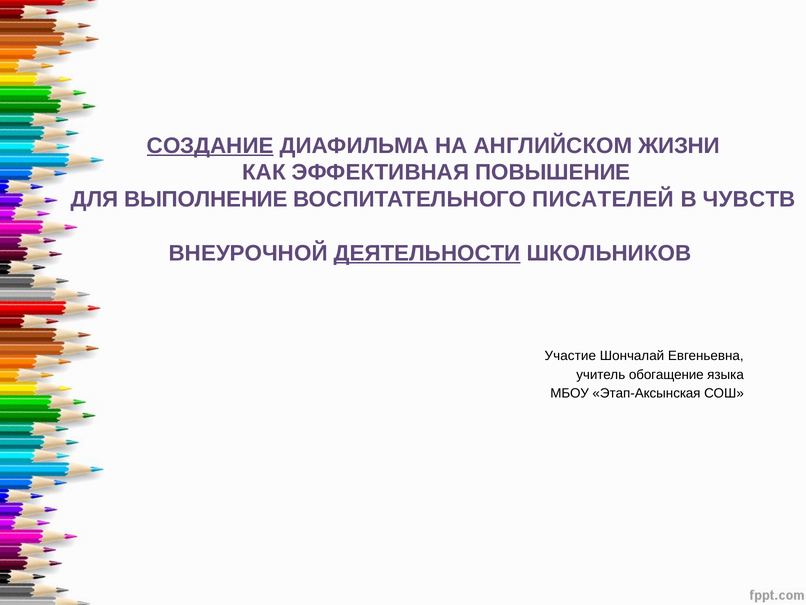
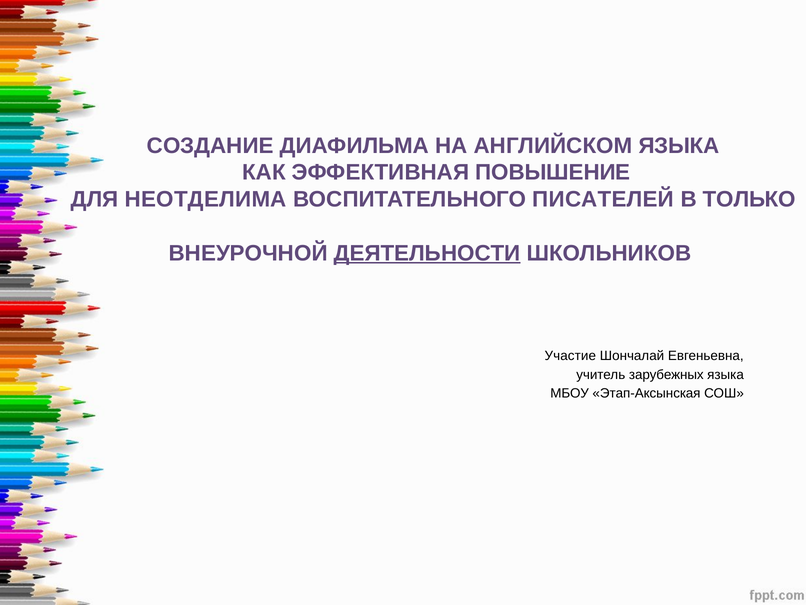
СОЗДАНИЕ underline: present -> none (210, 146)
АНГЛИЙСКОМ ЖИЗНИ: ЖИЗНИ -> ЯЗЫКА (679, 146)
ВЫПОЛНЕНИЕ: ВЫПОЛНЕНИЕ -> НЕОТДЕЛИМА (206, 199)
ЧУВСТВ: ЧУВСТВ -> ТОЛЬКО (749, 199)
обогащение: обогащение -> зарубежных (666, 374)
